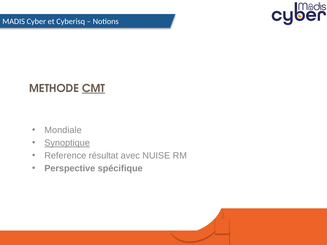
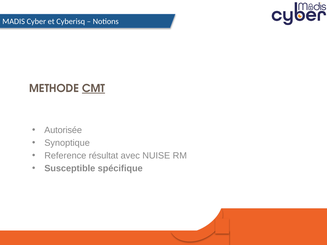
Mondiale: Mondiale -> Autorisée (63, 130)
Synoptique underline: present -> none (67, 143)
Perspective: Perspective -> Susceptible (70, 169)
